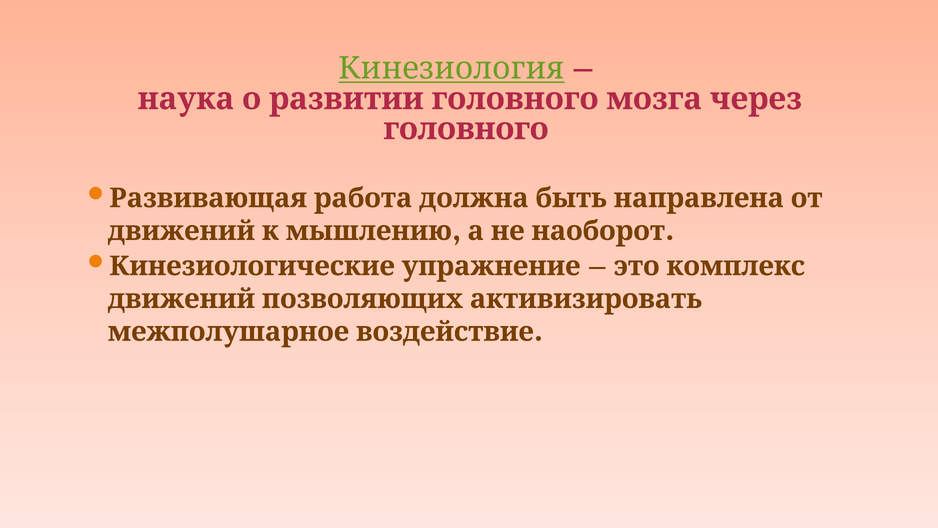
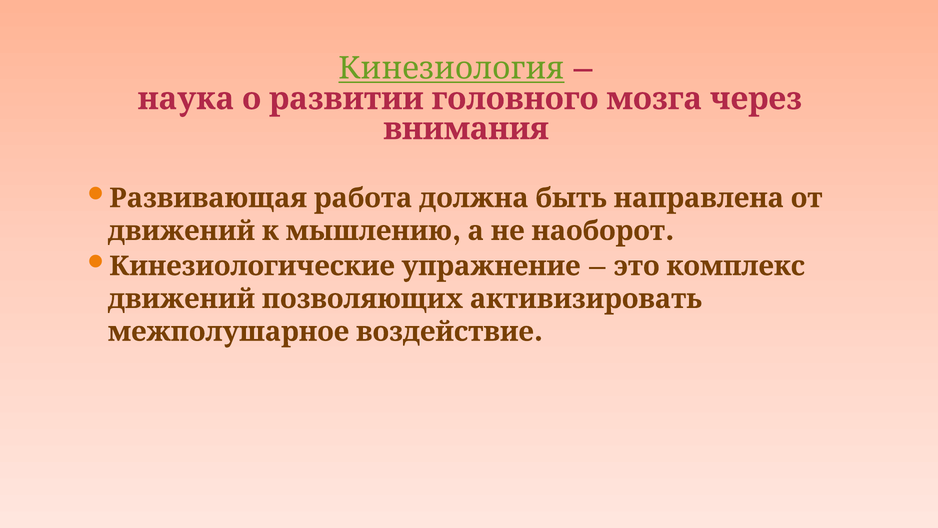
головного: головного -> внимания (466, 129)
